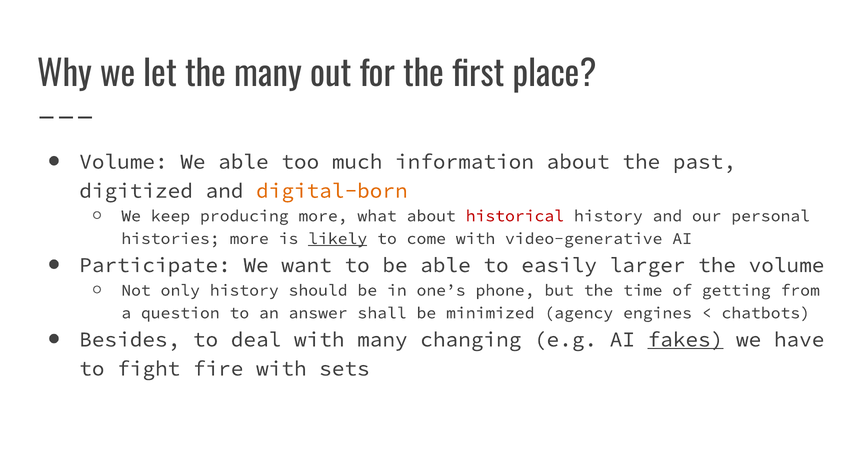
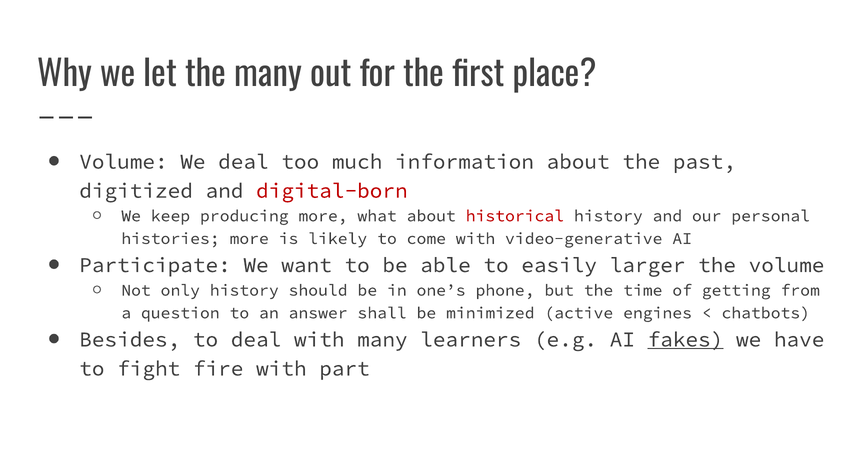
We able: able -> deal (243, 162)
digital-born colour: orange -> red (332, 191)
likely underline: present -> none (338, 238)
agency: agency -> active (579, 313)
changing: changing -> learners (471, 339)
sets: sets -> part (344, 368)
